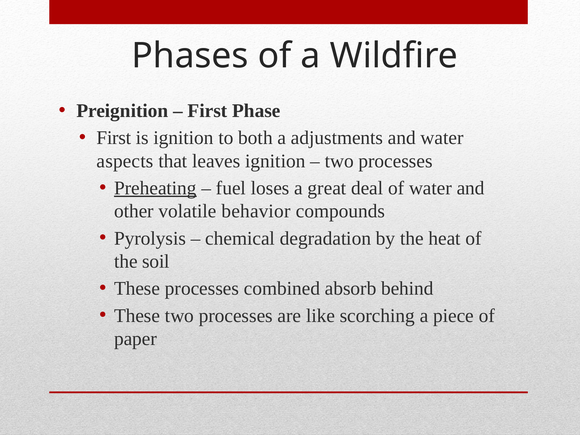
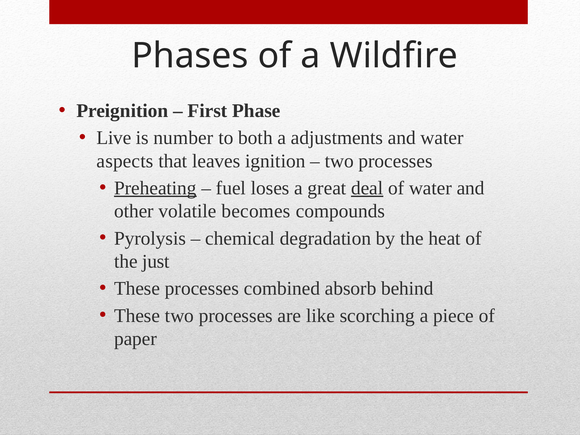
First: First -> Live (114, 138)
is ignition: ignition -> number (183, 138)
deal underline: none -> present (367, 188)
behavior: behavior -> becomes (256, 211)
soil: soil -> just (156, 262)
